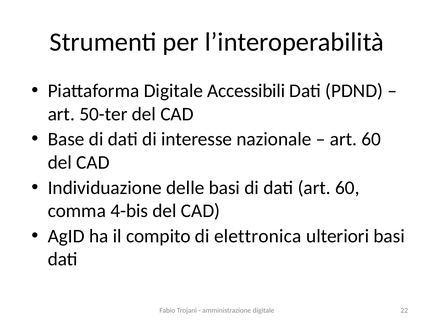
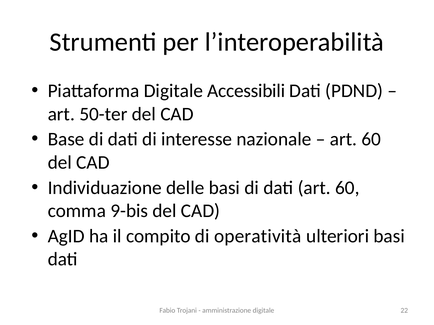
4-bis: 4-bis -> 9-bis (129, 211)
elettronica: elettronica -> operatività (258, 236)
